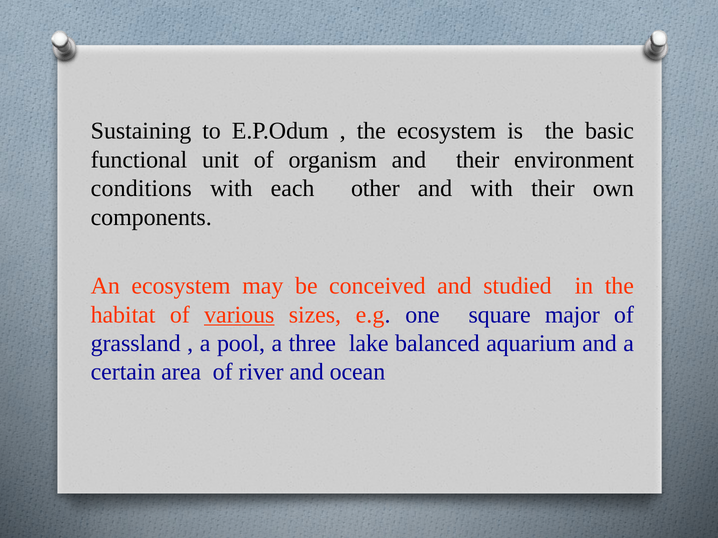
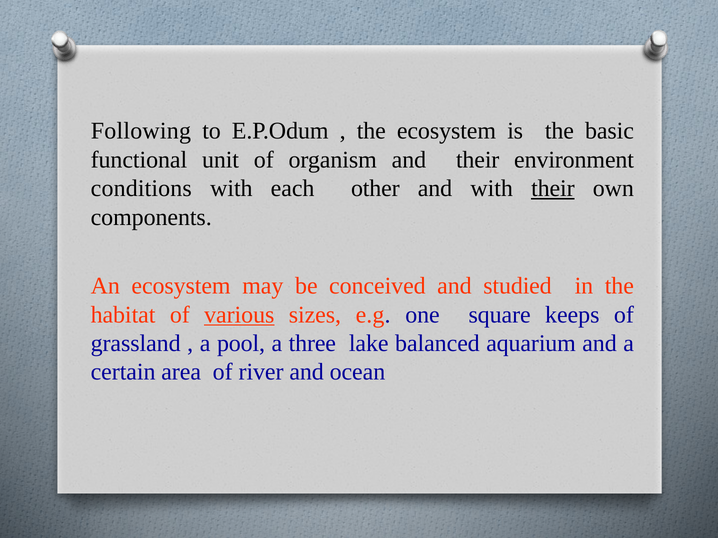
Sustaining: Sustaining -> Following (141, 131)
their underline: none -> present (553, 189)
major: major -> keeps (572, 315)
